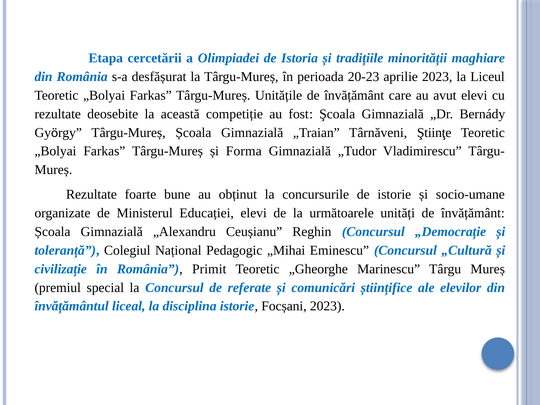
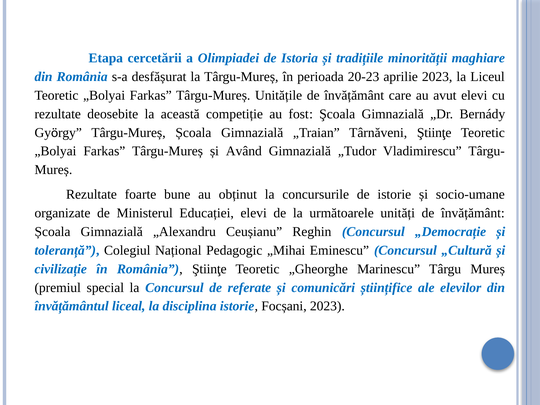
Forma: Forma -> Având (244, 151)
România Primit: Primit -> Ştiinţe (209, 269)
